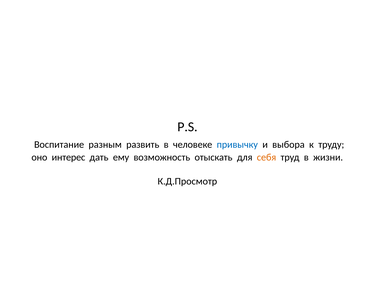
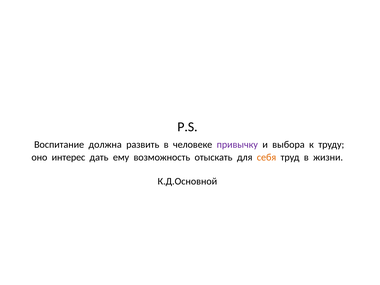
разным: разным -> должна (105, 145)
привычку colour: blue -> purple (237, 145)
К.Д.Просмотр: К.Д.Просмотр -> К.Д.Основной (187, 181)
